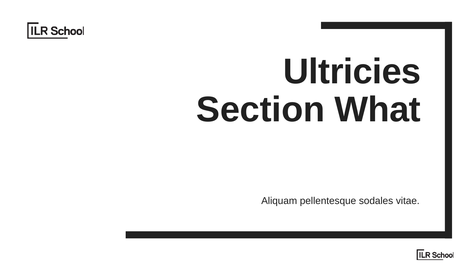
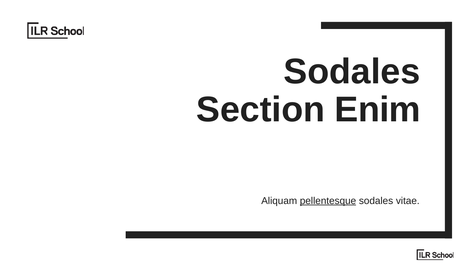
Ultricies: Ultricies -> Sodales (352, 72)
What: What -> Enim (378, 110)
pellentesque underline: none -> present (328, 201)
